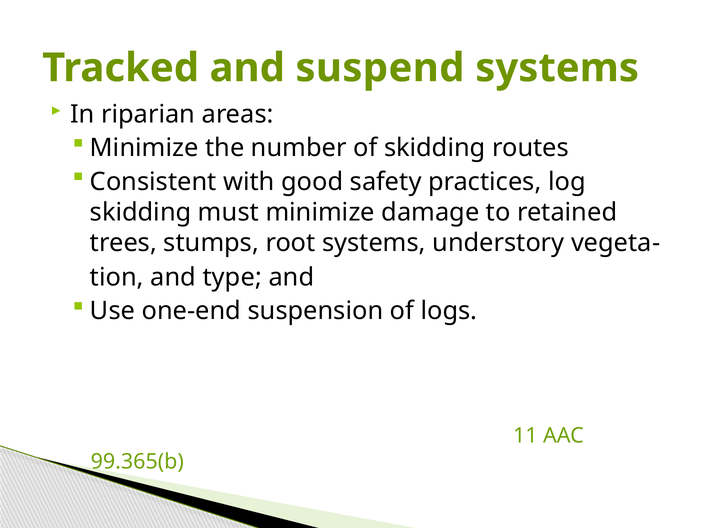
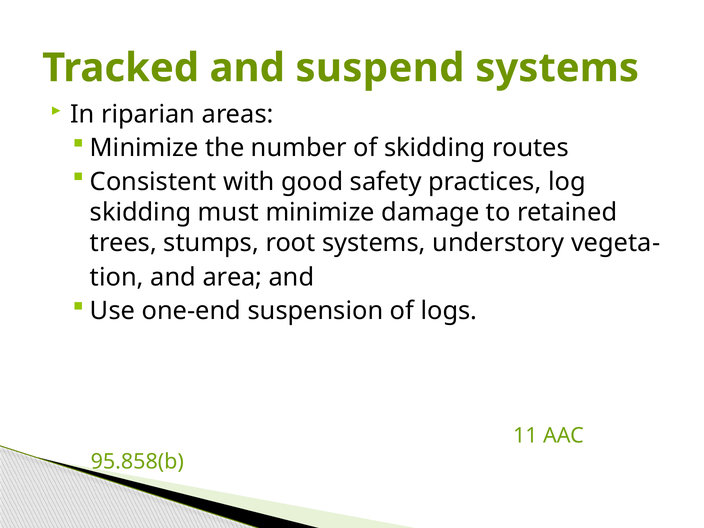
type: type -> area (232, 277)
99.365(b: 99.365(b -> 95.858(b (137, 462)
